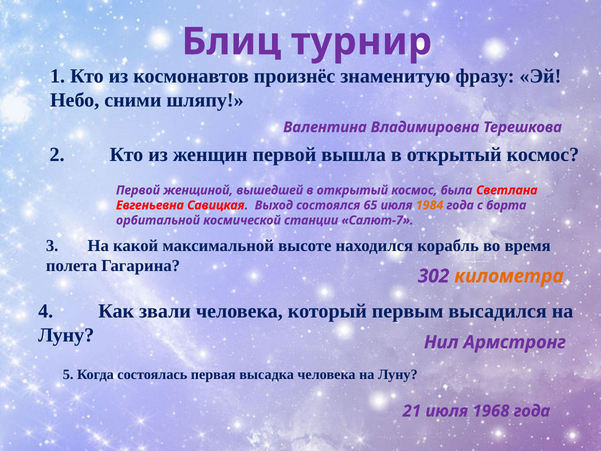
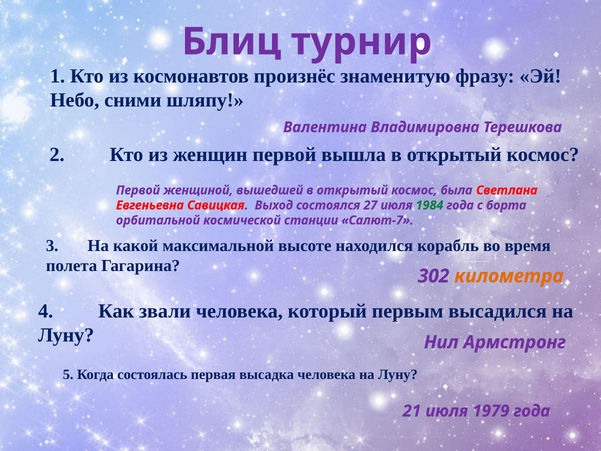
65: 65 -> 27 (370, 205)
1984 colour: orange -> green (430, 205)
1968: 1968 -> 1979 (491, 411)
